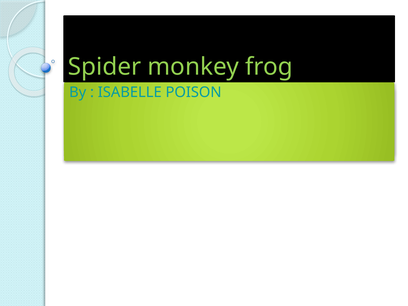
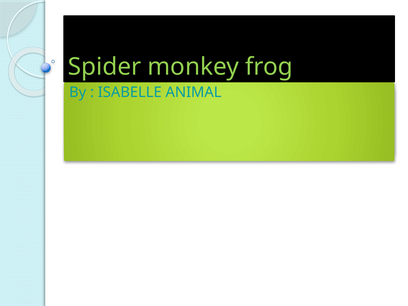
POISON: POISON -> ANIMAL (194, 92)
